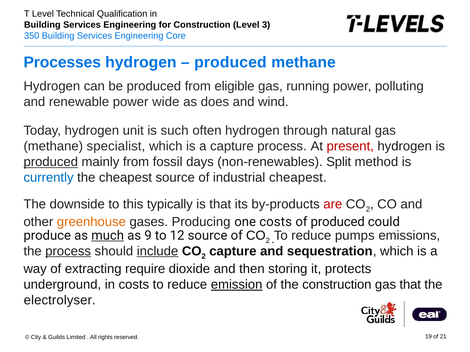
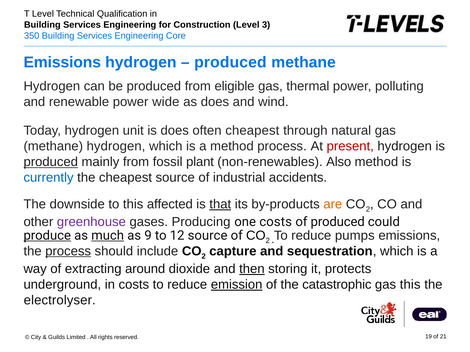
Processes: Processes -> Emissions (62, 62)
running: running -> thermal (308, 86)
is such: such -> does (175, 131)
often hydrogen: hydrogen -> cheapest (252, 131)
specialist: specialist -> hydrogen (116, 147)
a capture: capture -> method (232, 147)
days: days -> plant (200, 162)
Split: Split -> Also (339, 162)
industrial cheapest: cheapest -> accidents (298, 178)
typically: typically -> affected (170, 204)
that underline: none -> present (220, 204)
are colour: red -> orange (333, 204)
greenhouse colour: orange -> purple (91, 222)
produce underline: none -> present (47, 236)
include underline: present -> none (158, 252)
require: require -> around (145, 269)
then underline: none -> present (252, 269)
the construction: construction -> catastrophic (337, 285)
gas that: that -> this (410, 285)
